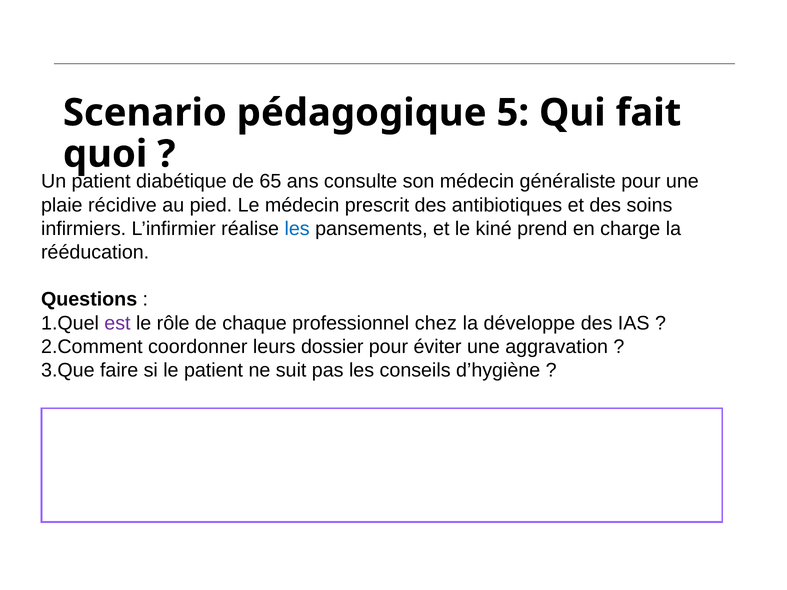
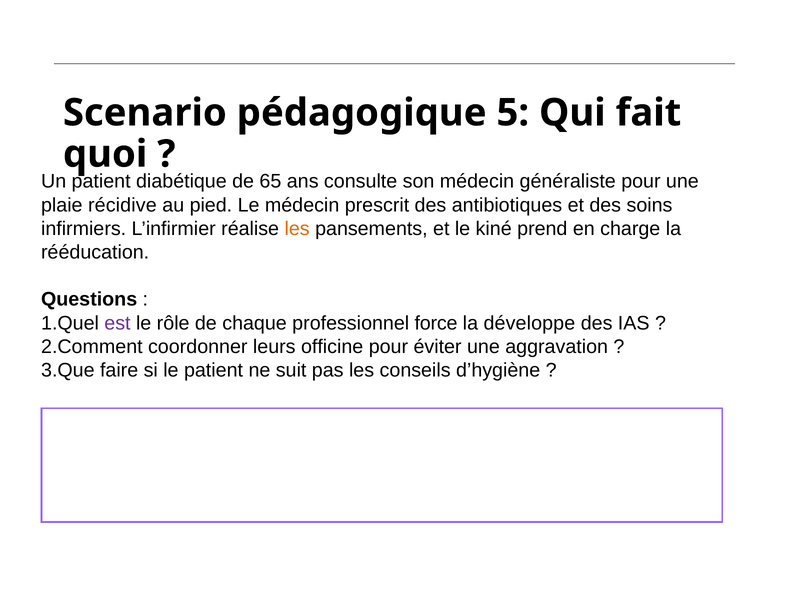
les colour: blue -> orange (297, 229)
chez: chez -> force (436, 323)
dossier: dossier -> officine (332, 347)
